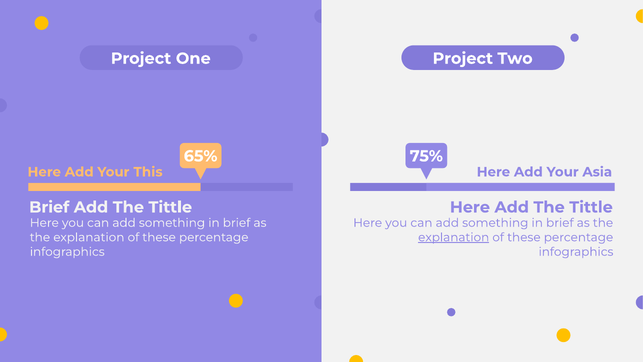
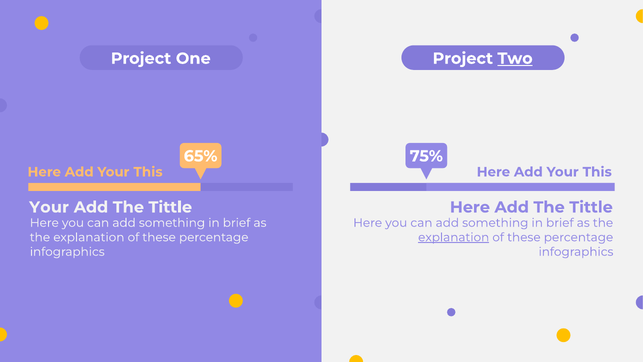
Two underline: none -> present (515, 58)
Asia: Asia -> This (597, 172)
Brief: Brief -> Your (49, 207)
